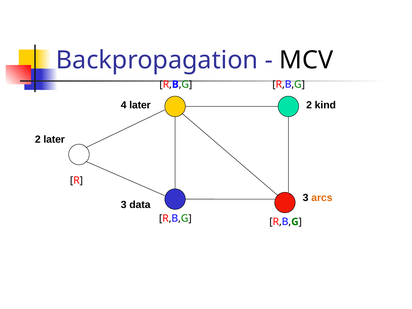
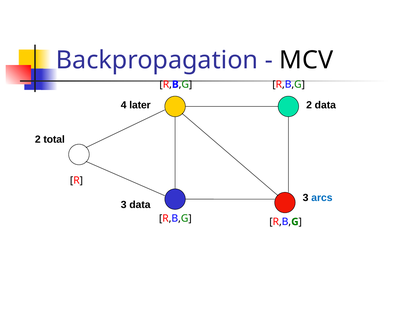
2 kind: kind -> data (325, 105)
2 later: later -> total (54, 139)
arcs colour: orange -> blue (322, 198)
